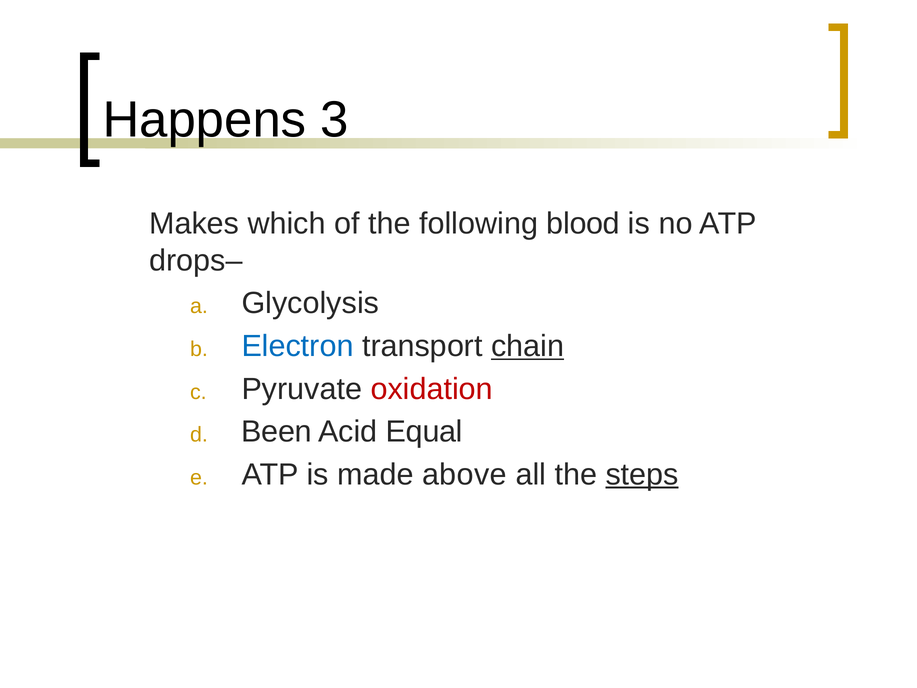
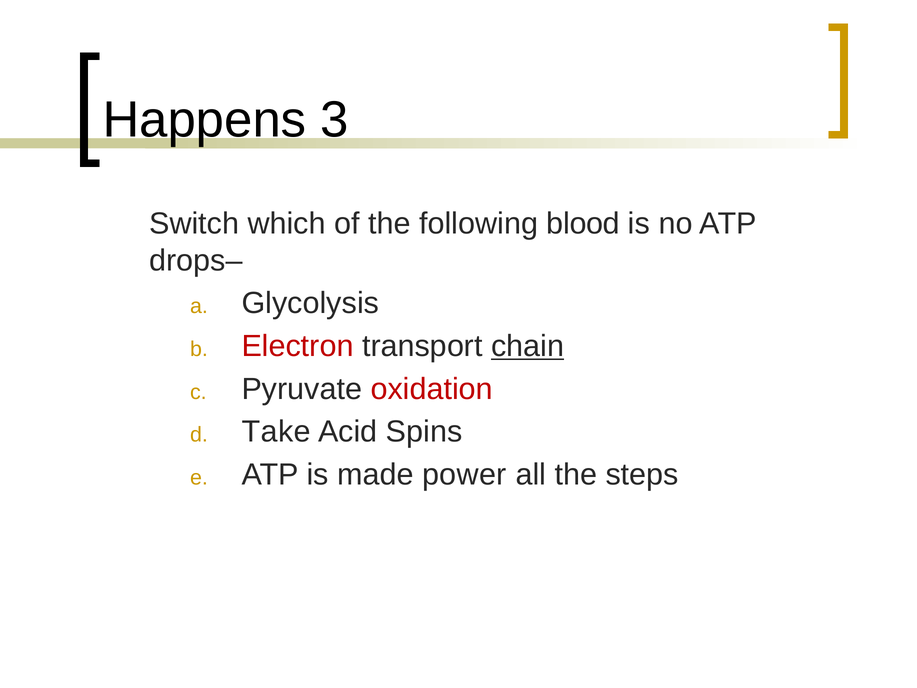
Makes: Makes -> Switch (194, 224)
Electron colour: blue -> red (298, 346)
Been: Been -> Take (276, 432)
Equal: Equal -> Spins (424, 432)
above: above -> power (464, 474)
steps underline: present -> none (642, 474)
